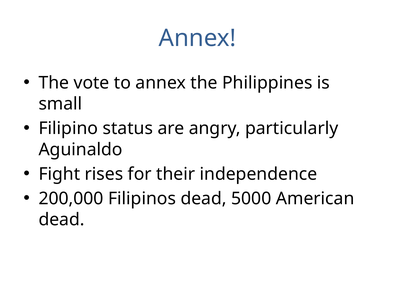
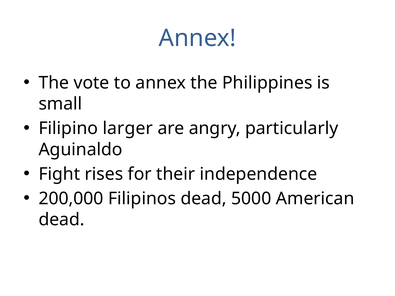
status: status -> larger (128, 129)
